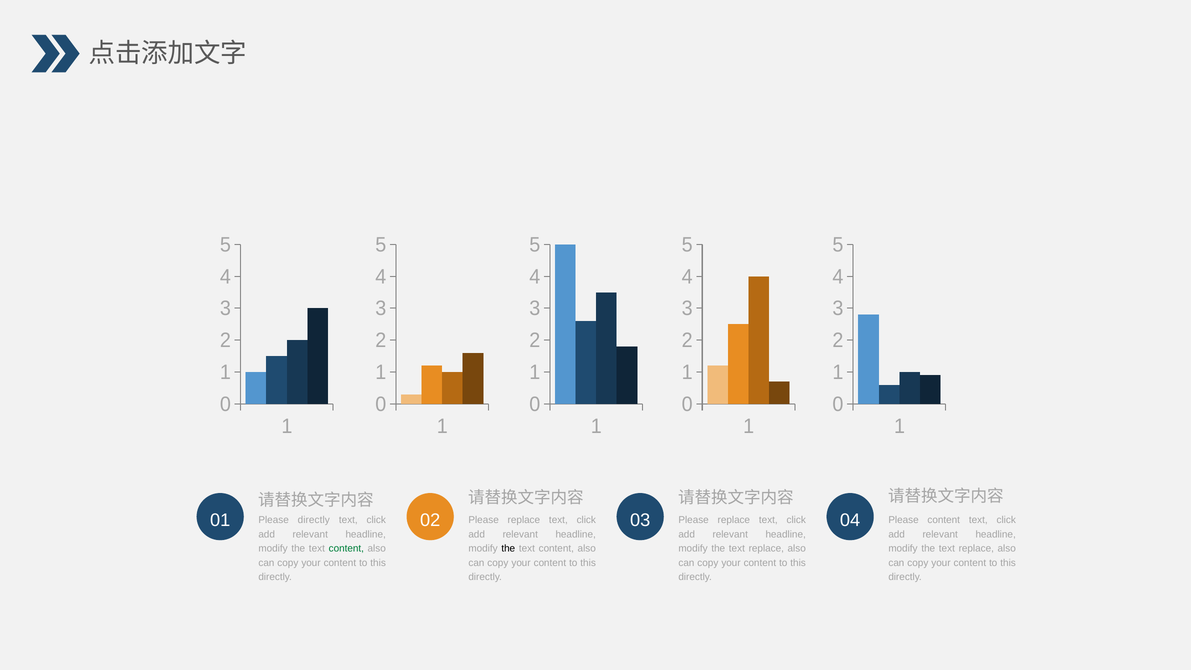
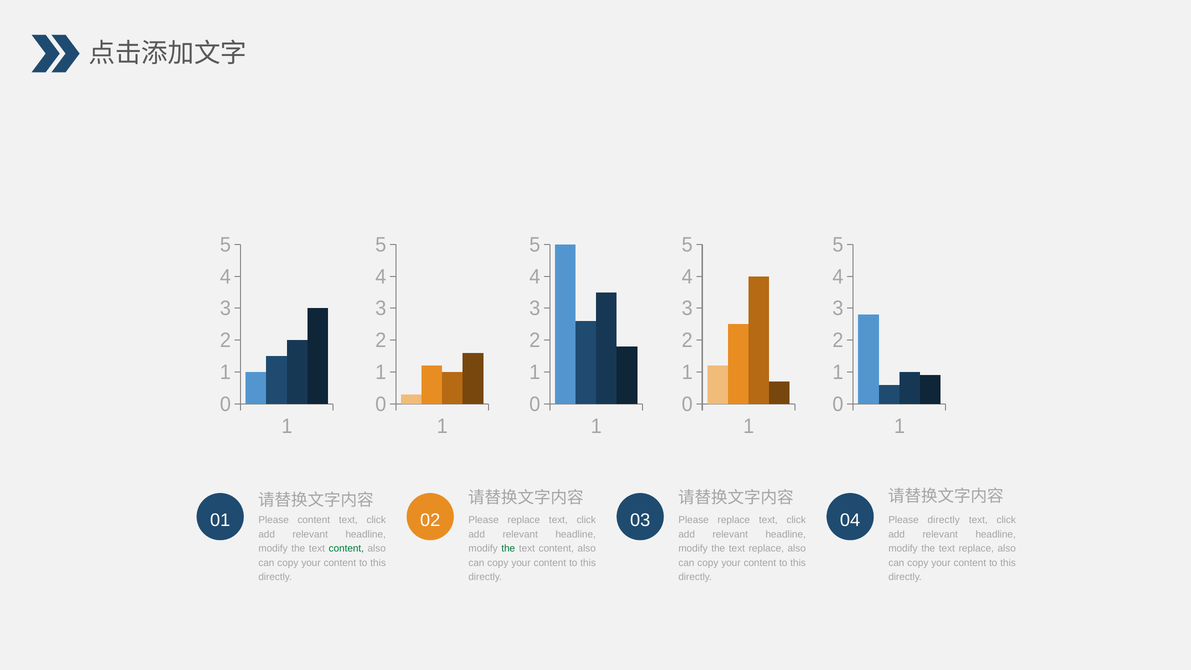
Please content: content -> directly (944, 520)
Please directly: directly -> content (314, 520)
the colour: black -> green (508, 548)
